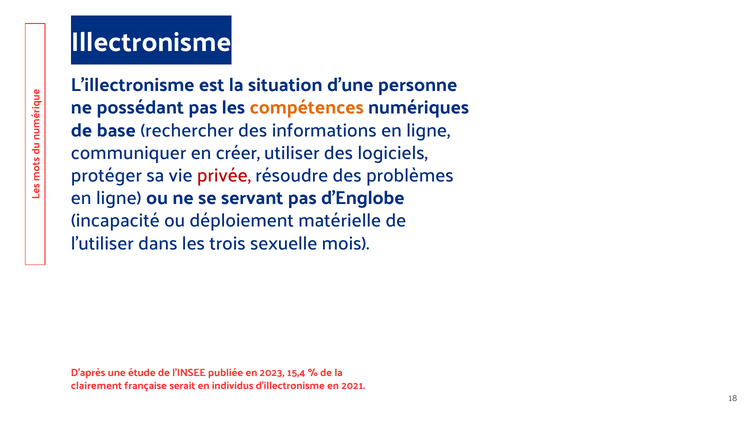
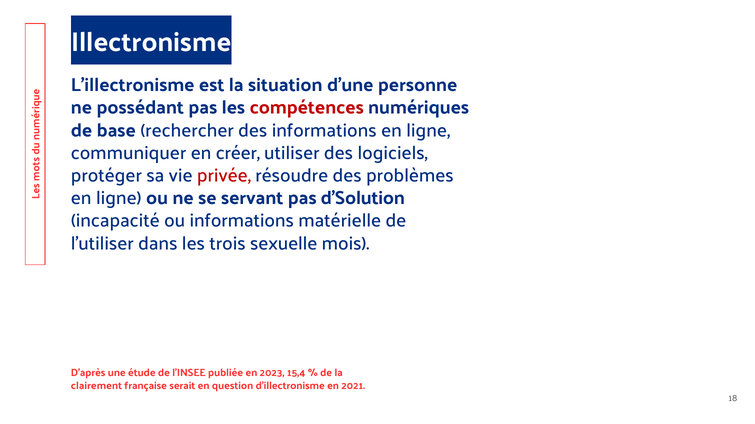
compétences colour: orange -> red (307, 108)
d'Englobe: d'Englobe -> d'Solution (363, 198)
ou déploiement: déploiement -> informations (242, 221)
individus: individus -> question (233, 386)
